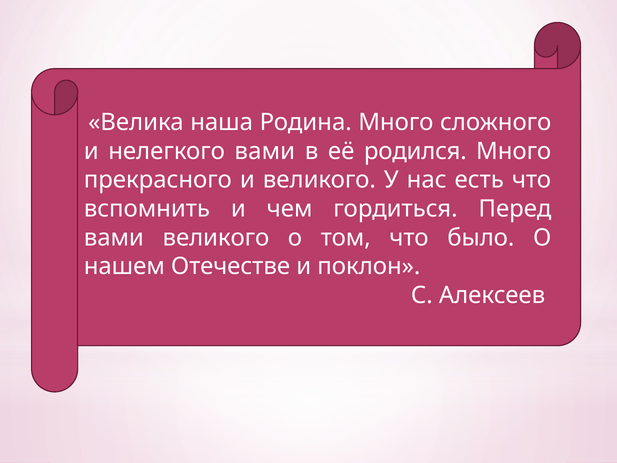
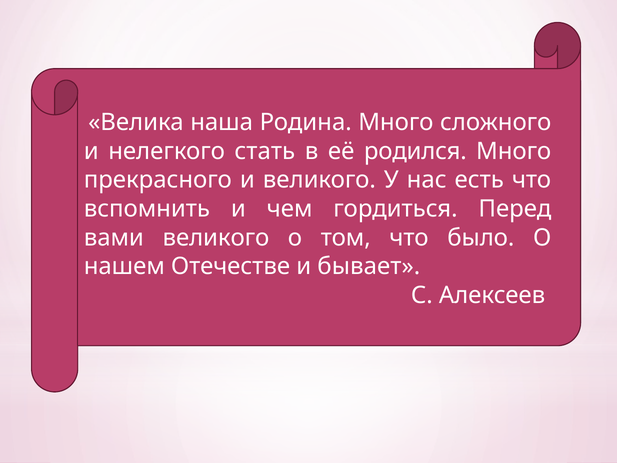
нелегкого вами: вами -> стать (265, 151)
поклон: поклон -> бывает (369, 266)
